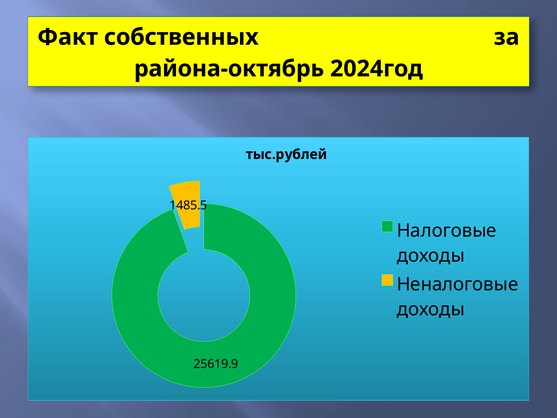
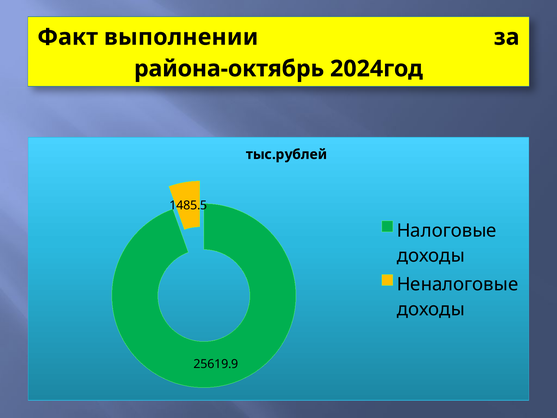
собственных: собственных -> выполнении (181, 37)
